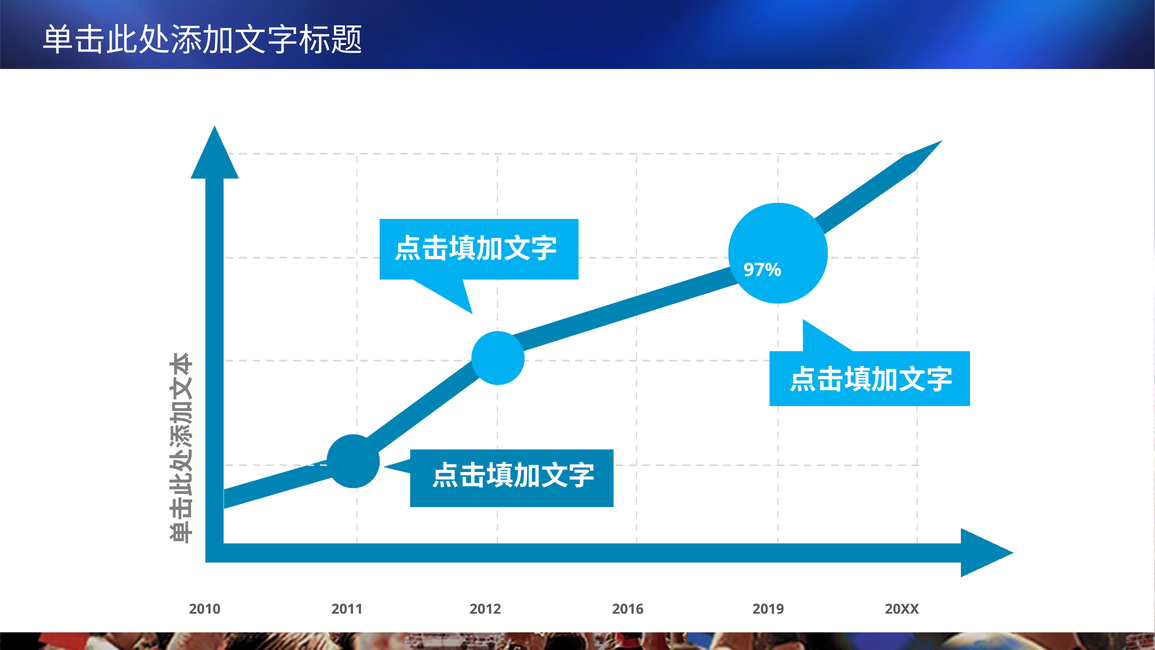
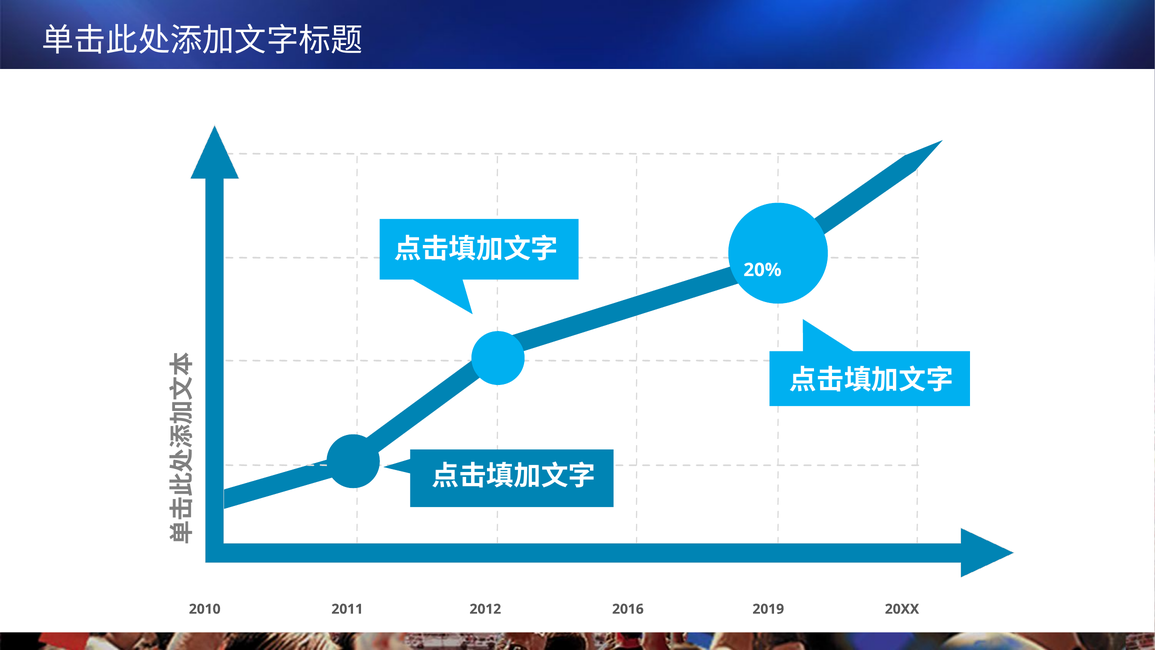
97%: 97% -> 20% (763, 270)
